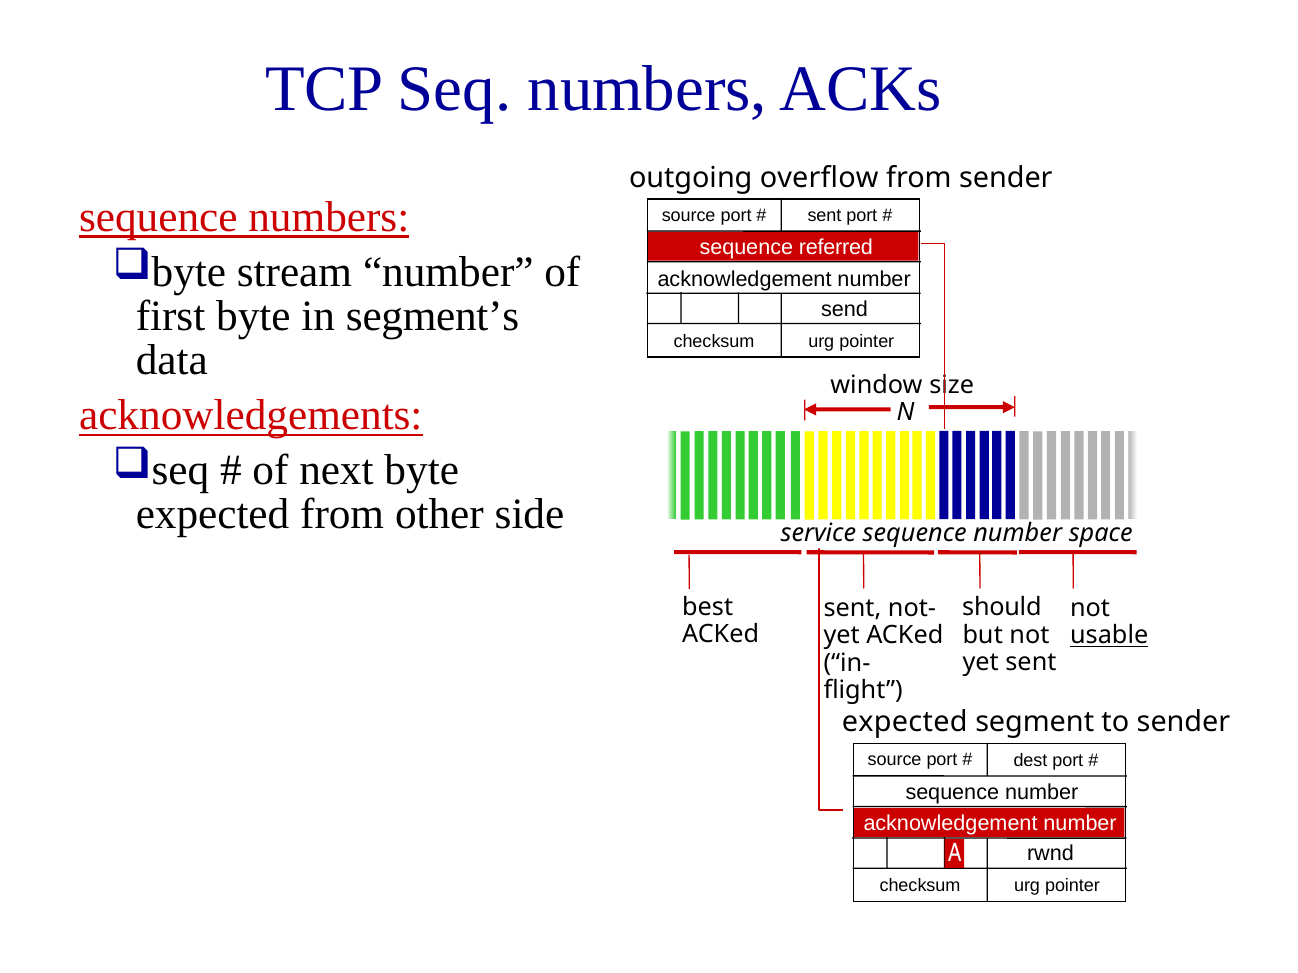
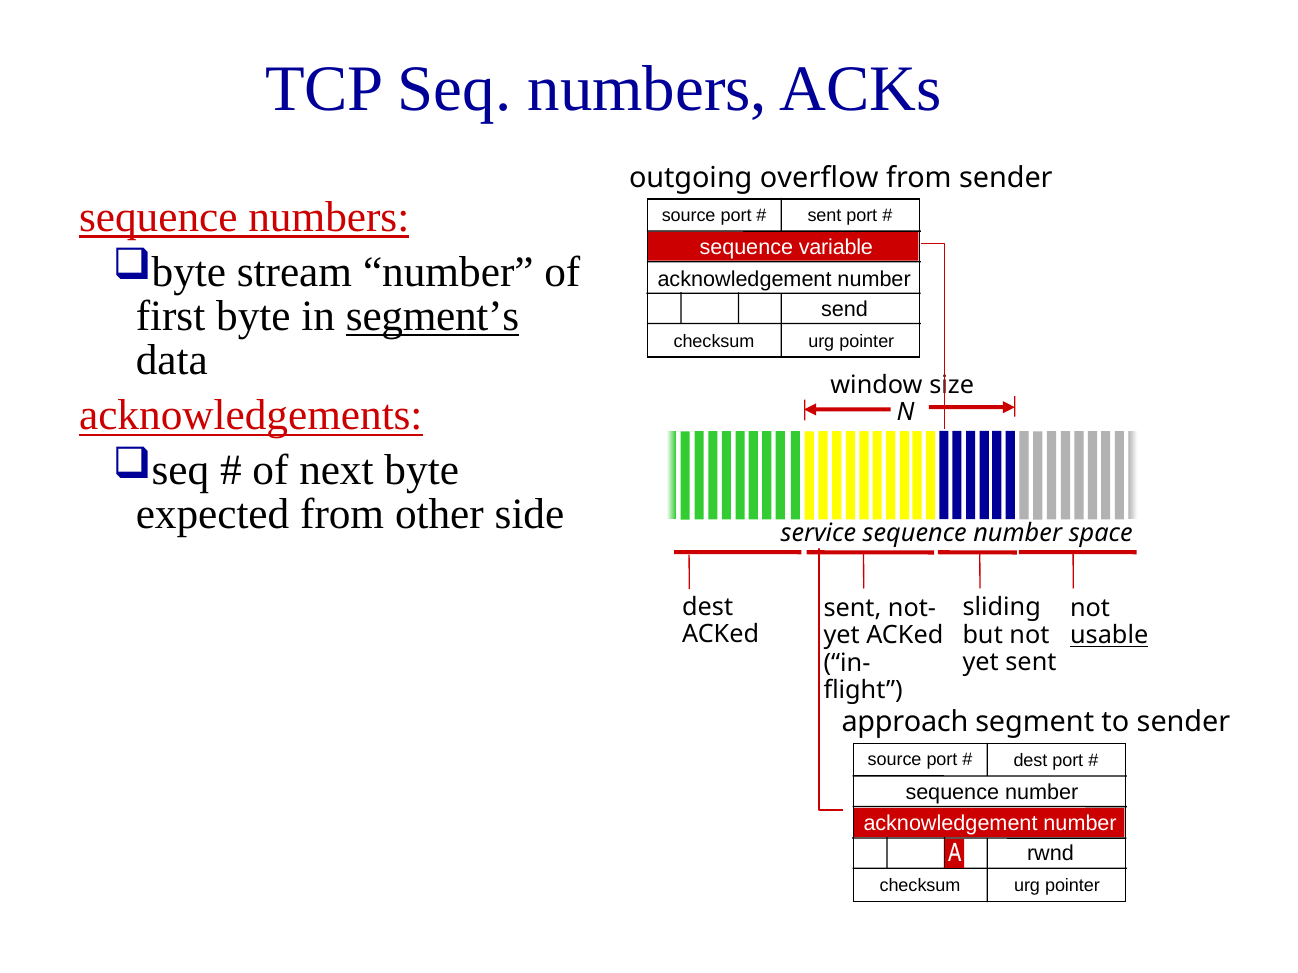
referred: referred -> variable (836, 248)
segment’s underline: none -> present (433, 317)
best: best -> dest (708, 608)
should: should -> sliding (1002, 608)
expected: expected -> approach (905, 723)
